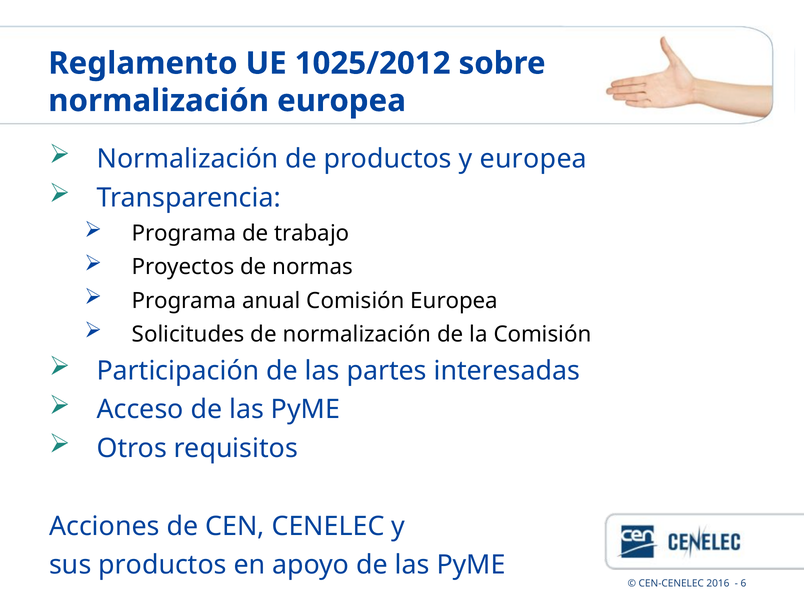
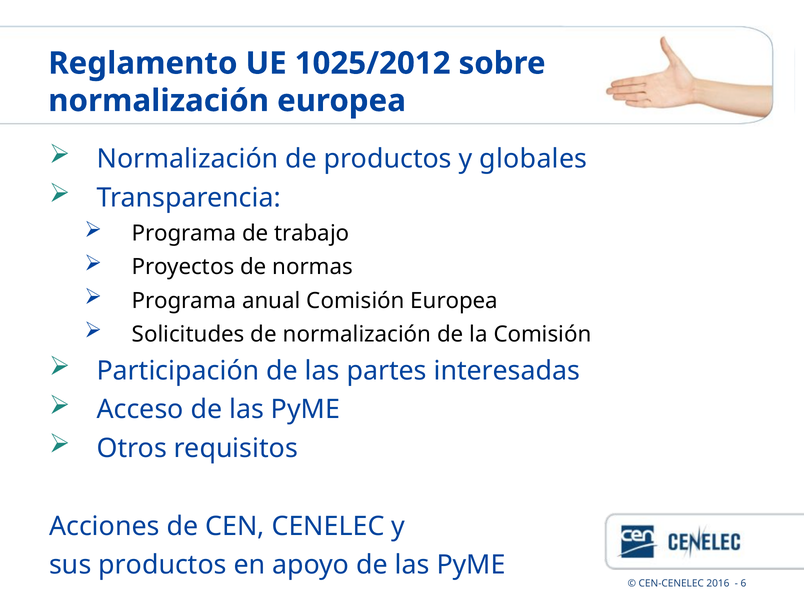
y europea: europea -> globales (533, 159)
